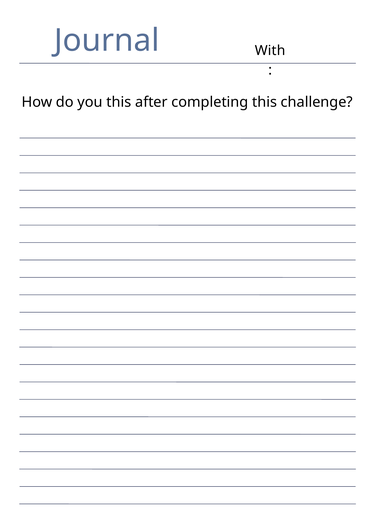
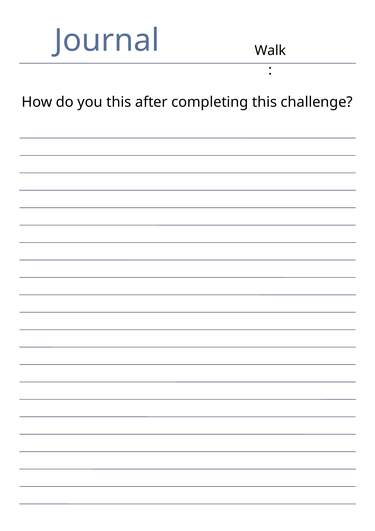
With: With -> Walk (270, 51)
